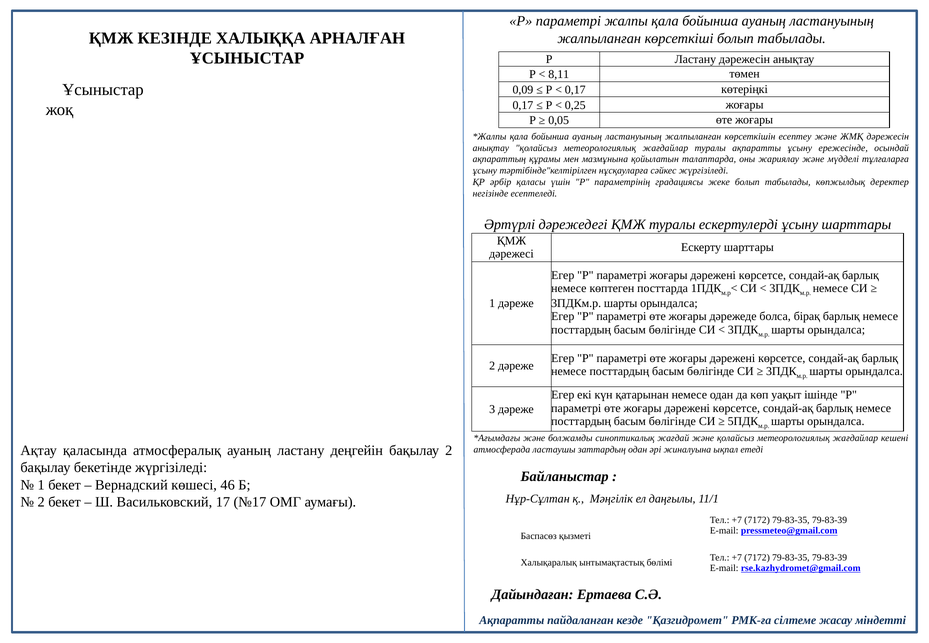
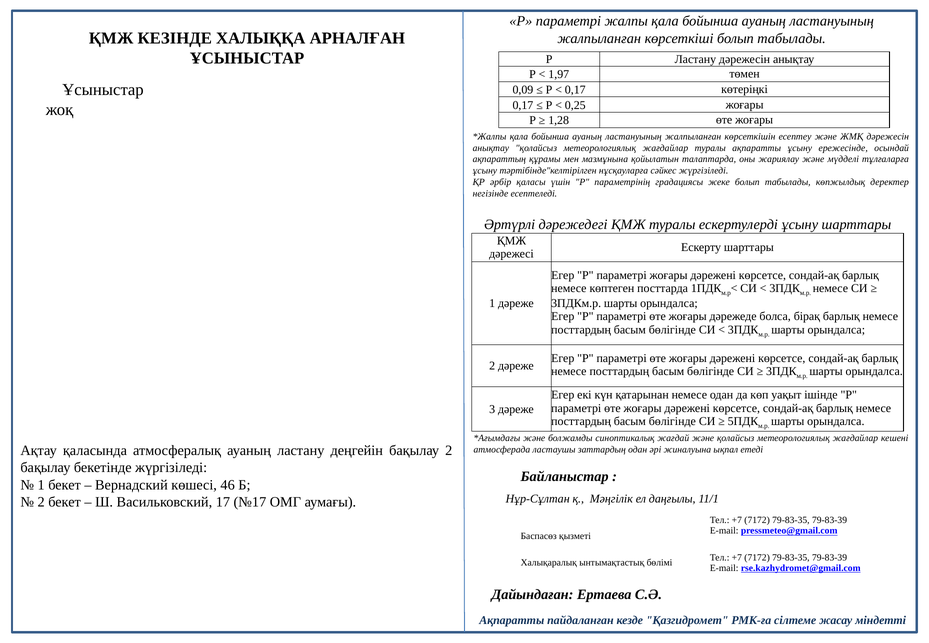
8,11: 8,11 -> 1,97 (559, 75)
0,05: 0,05 -> 1,28 (559, 121)
